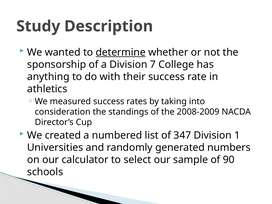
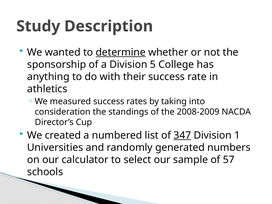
7: 7 -> 5 (153, 64)
347 underline: none -> present (182, 135)
90: 90 -> 57 (229, 160)
